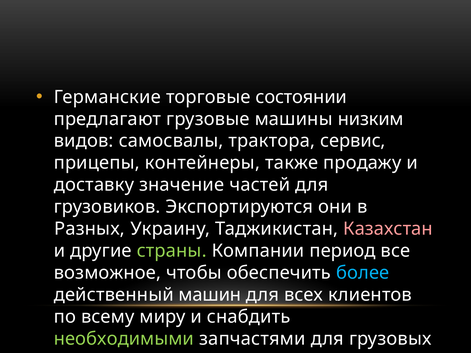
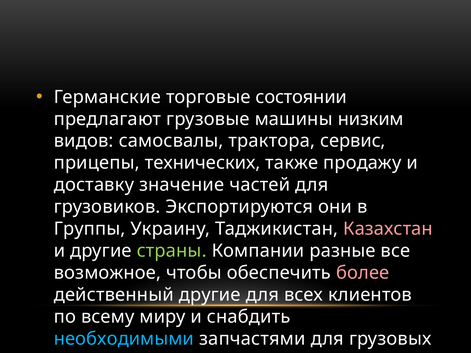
контейнеры: контейнеры -> технических (203, 163)
Разных: Разных -> Группы (90, 229)
период: период -> разные (343, 251)
более colour: light blue -> pink (363, 273)
действенный машин: машин -> другие (210, 295)
необходимыми colour: light green -> light blue (124, 339)
